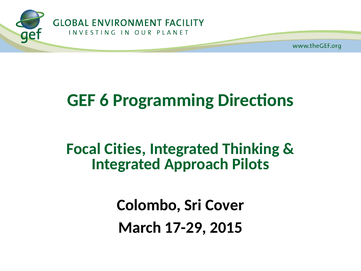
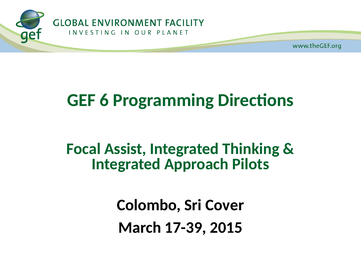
Cities: Cities -> Assist (125, 149)
17-29: 17-29 -> 17-39 (186, 227)
